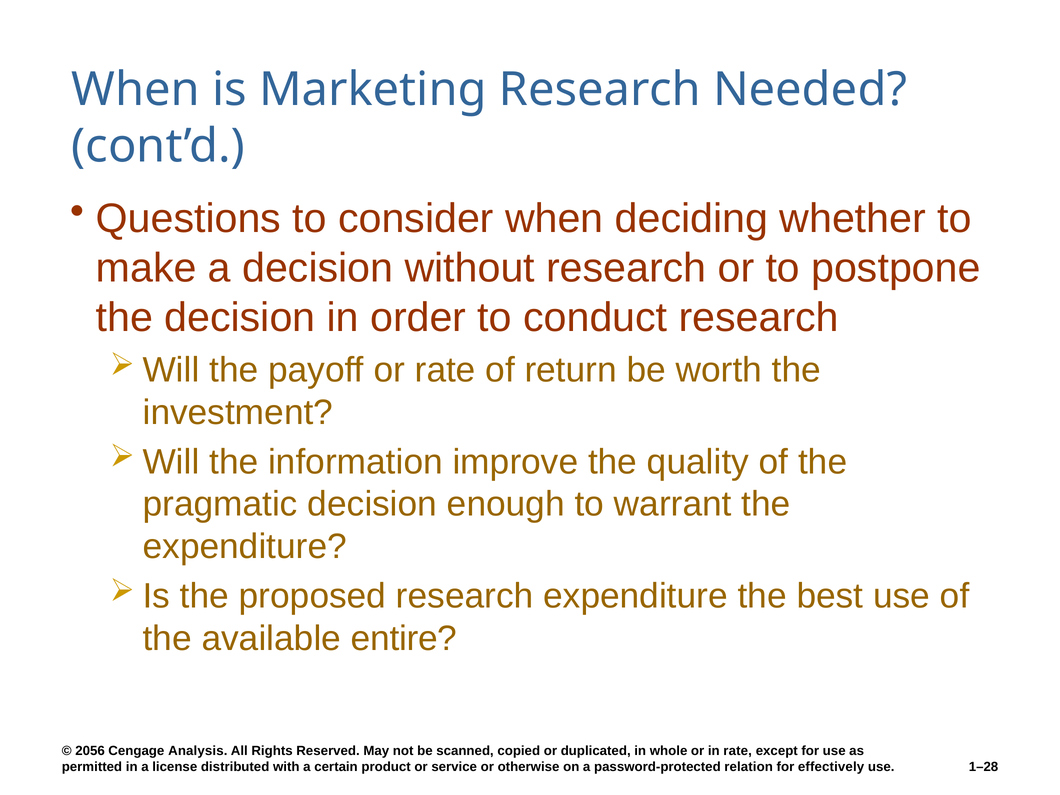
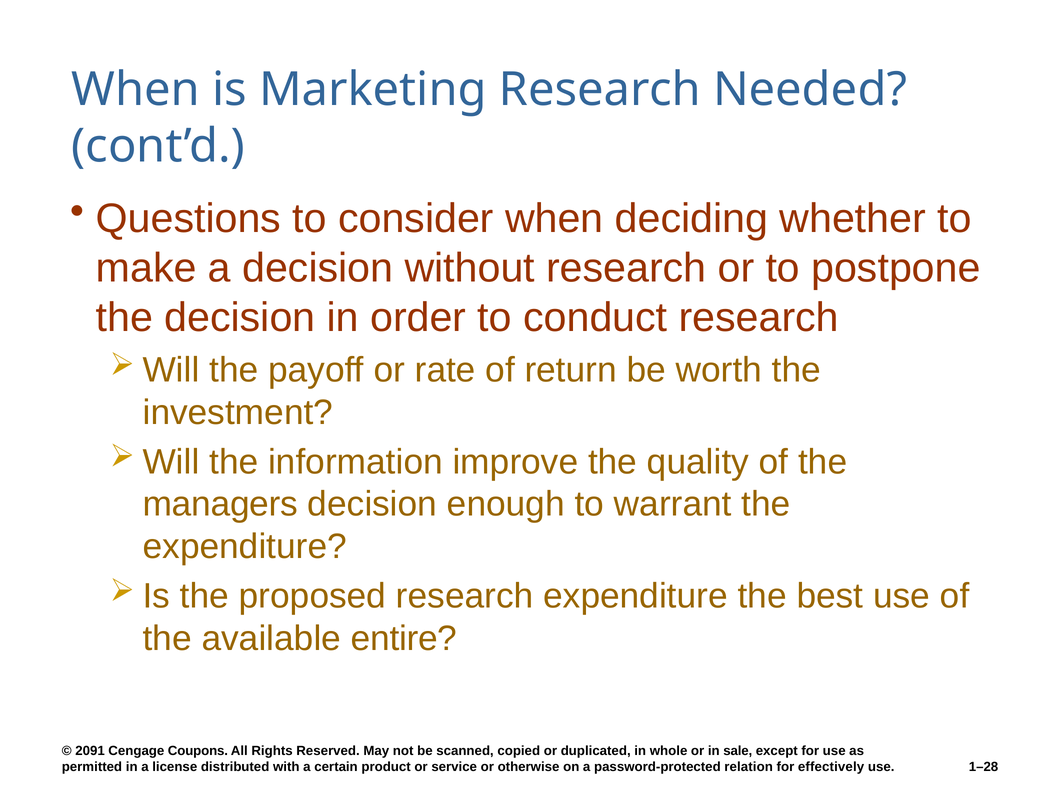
pragmatic: pragmatic -> managers (220, 504)
2056: 2056 -> 2091 (90, 751)
Analysis: Analysis -> Coupons (198, 751)
in rate: rate -> sale (738, 751)
